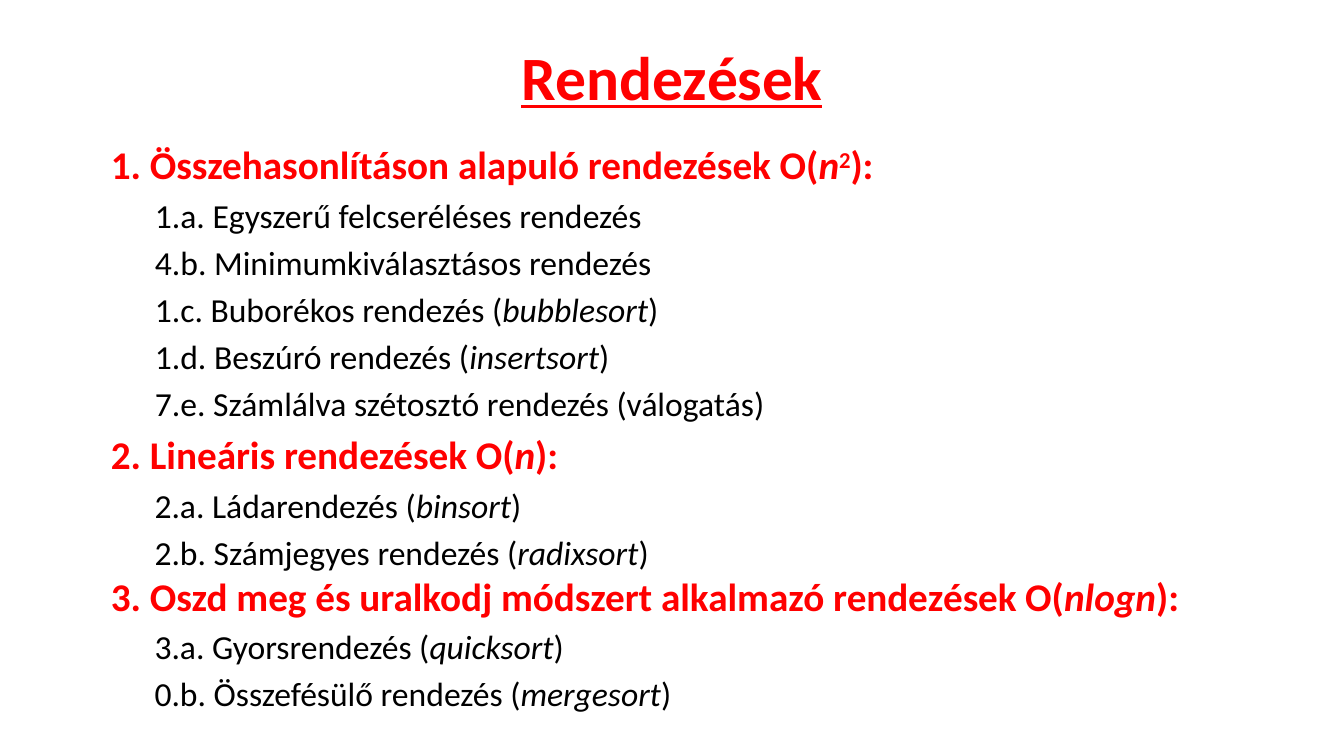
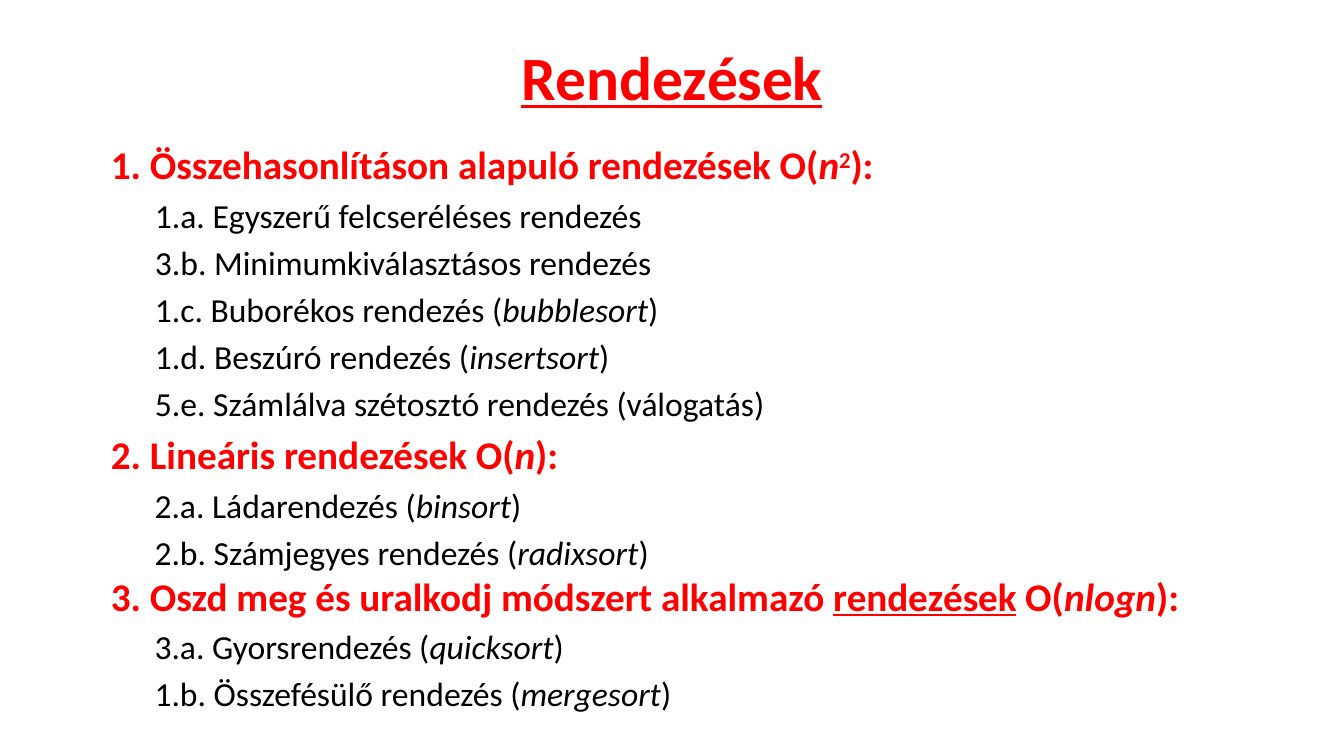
4.b: 4.b -> 3.b (181, 264)
7.e: 7.e -> 5.e (180, 405)
rendezések underline: none -> present (925, 598)
0.b: 0.b -> 1.b (180, 695)
